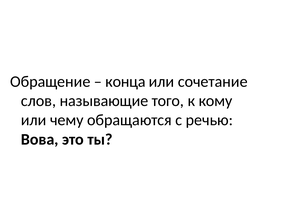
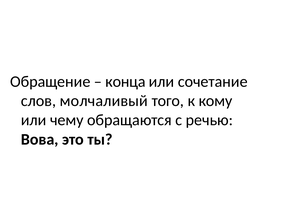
называющие: называющие -> молчаливый (104, 101)
